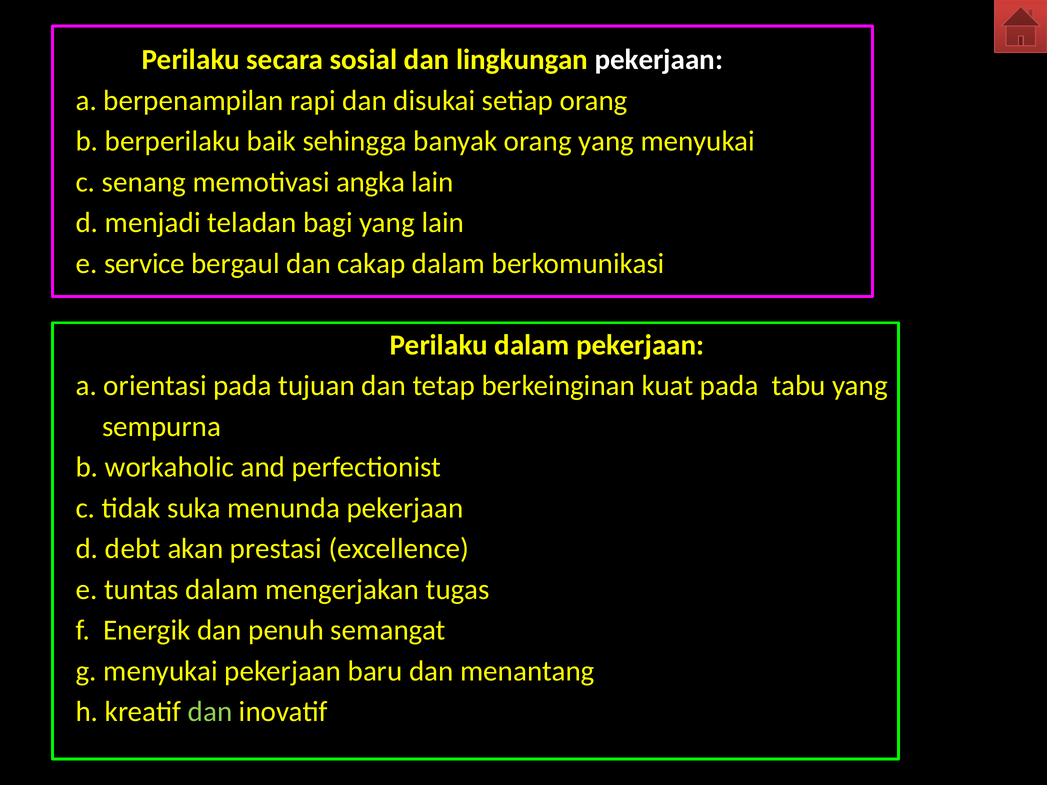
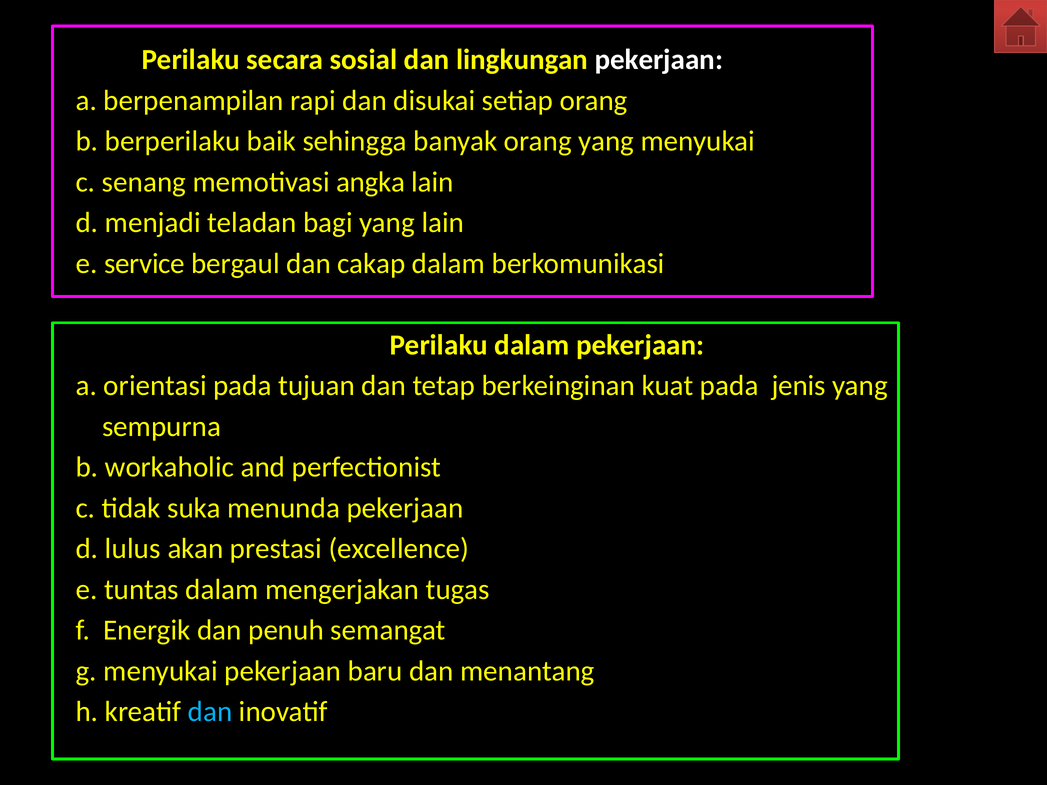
tabu: tabu -> jenis (799, 386)
debt: debt -> lulus (133, 549)
dan colour: light green -> light blue (210, 712)
